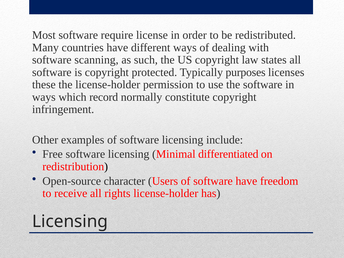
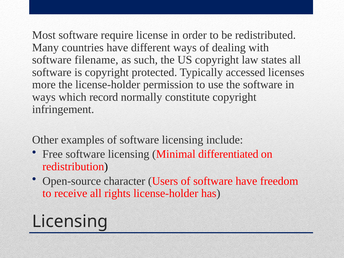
scanning: scanning -> filename (96, 60)
purposes: purposes -> accessed (246, 72)
these: these -> more (44, 85)
